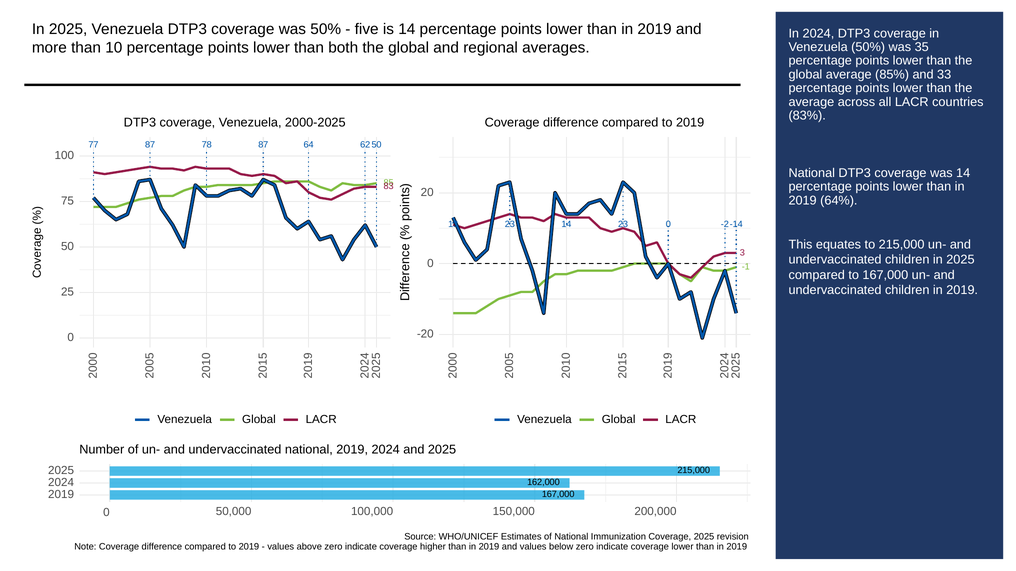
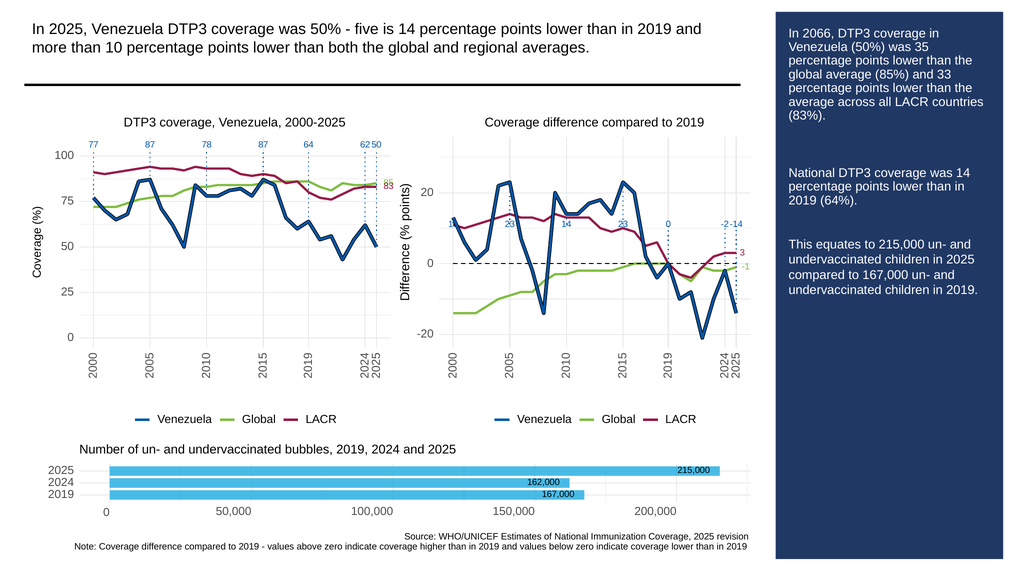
In 2024: 2024 -> 2066 (818, 33)
undervaccinated national: national -> bubbles (309, 450)
